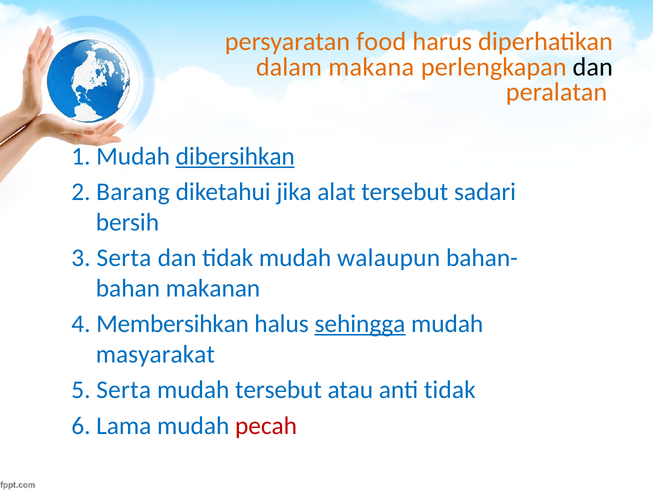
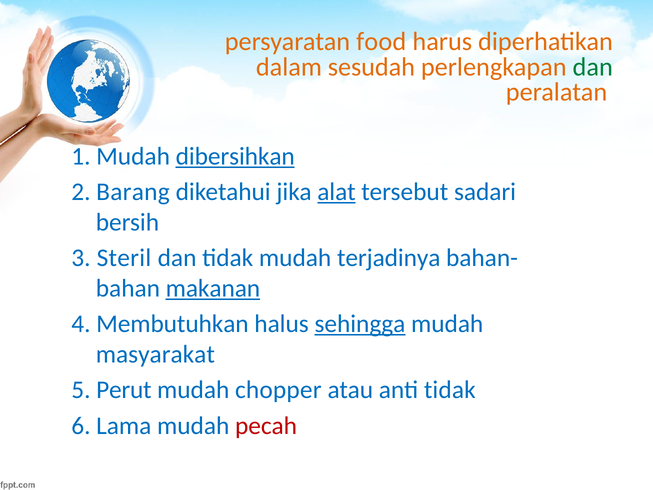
makana: makana -> sesudah (371, 67)
dan colour: black -> green (593, 67)
alat underline: none -> present (336, 192)
3 Serta: Serta -> Steril (124, 258)
walaupun: walaupun -> terjadinya (389, 258)
makanan underline: none -> present (213, 288)
Membersihkan: Membersihkan -> Membutuhkan (172, 324)
5 Serta: Serta -> Perut (124, 390)
mudah tersebut: tersebut -> chopper (278, 390)
